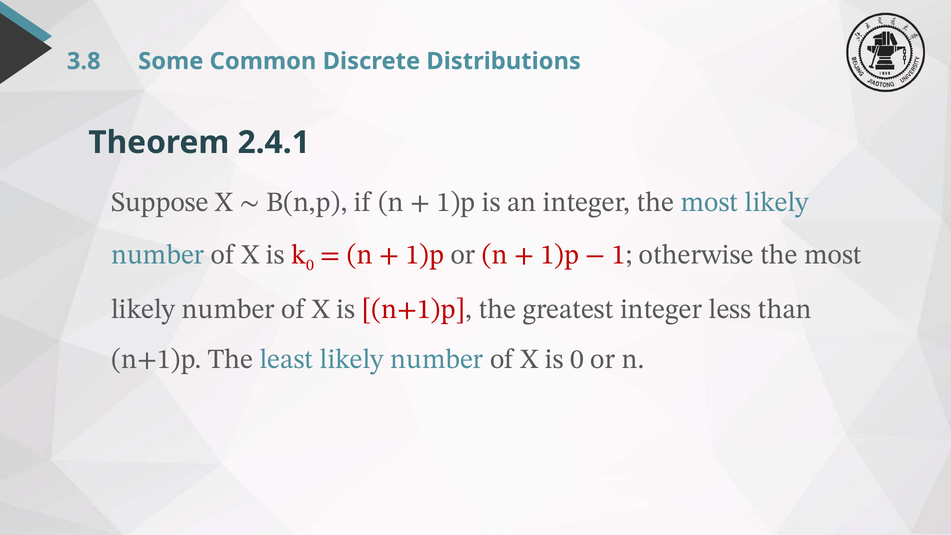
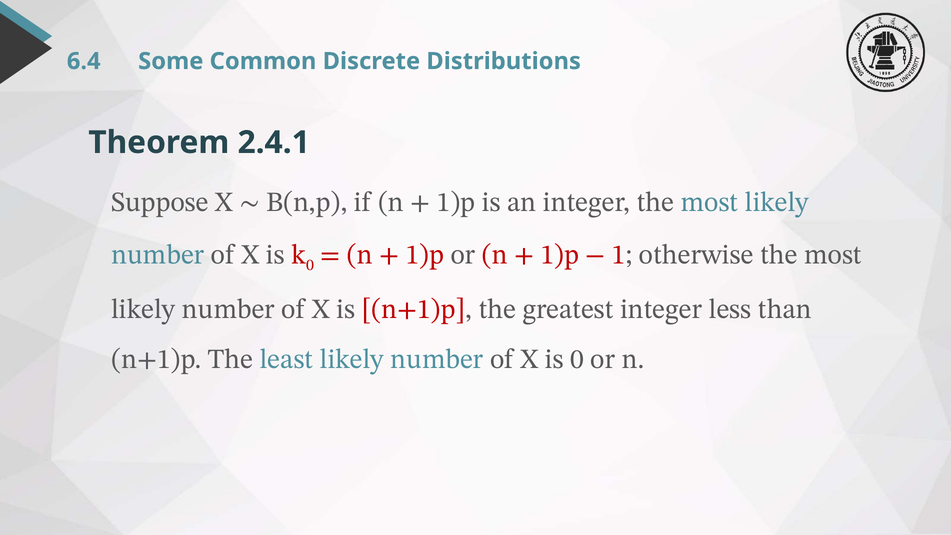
3.8: 3.8 -> 6.4 (84, 61)
